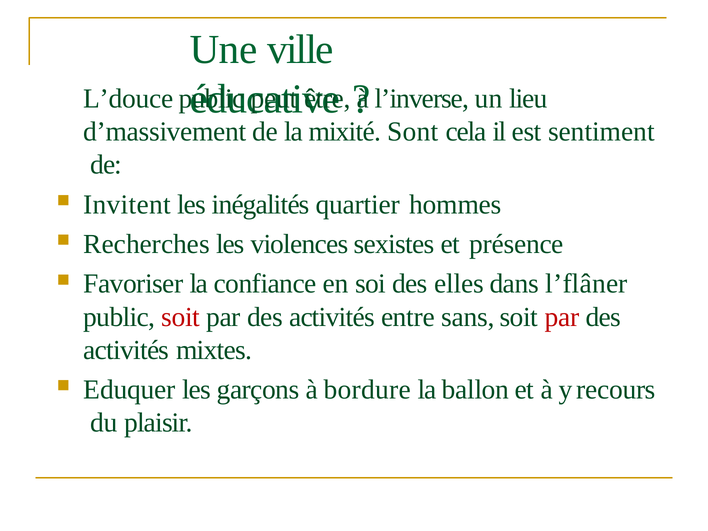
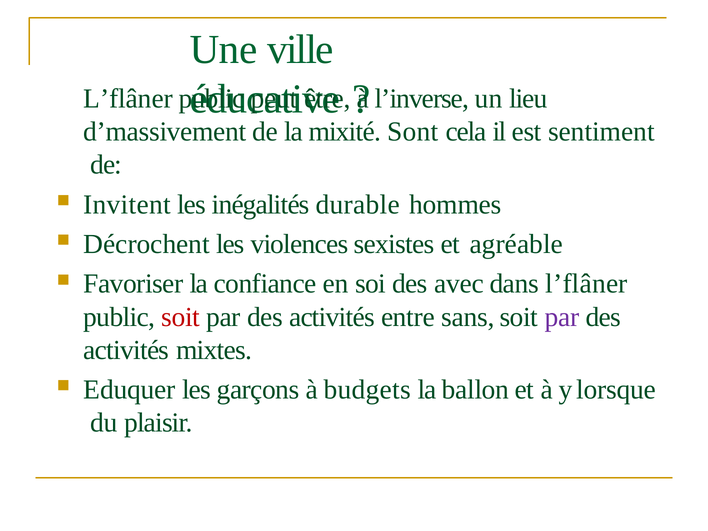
L’douce: L’douce -> L’flâner (128, 99)
quartier: quartier -> durable (358, 205)
Recherches: Recherches -> Décrochent (147, 244)
présence: présence -> agréable (516, 244)
elles: elles -> avec (459, 284)
par colour: red -> purple (562, 317)
bordure: bordure -> budgets (367, 390)
recours: recours -> lorsque (616, 390)
